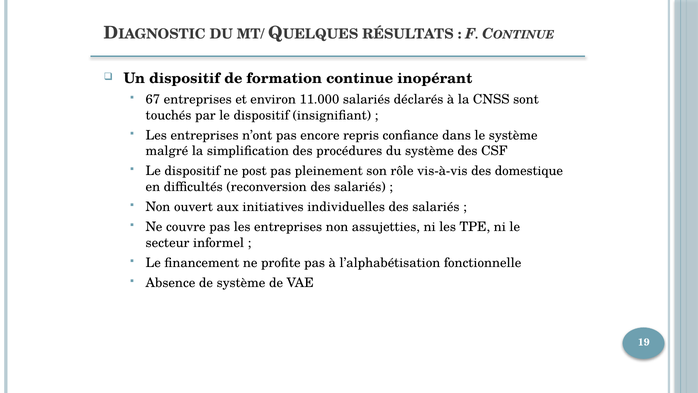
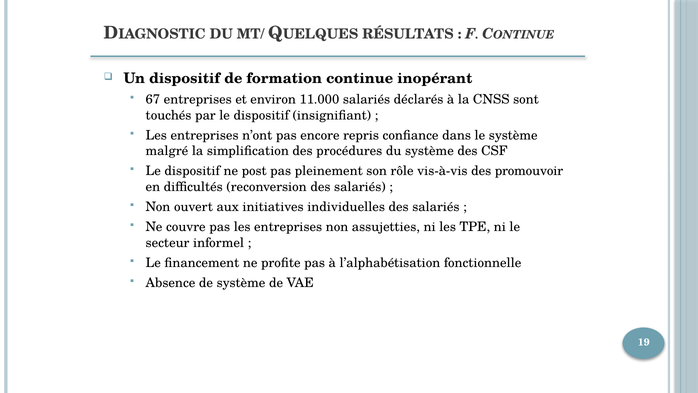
domestique: domestique -> promouvoir (529, 171)
